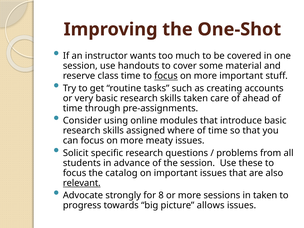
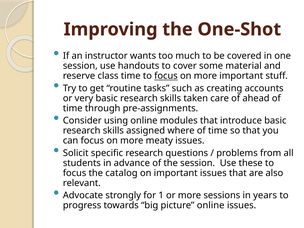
relevant underline: present -> none (82, 183)
8: 8 -> 1 (161, 195)
in taken: taken -> years (265, 195)
picture allows: allows -> online (211, 205)
